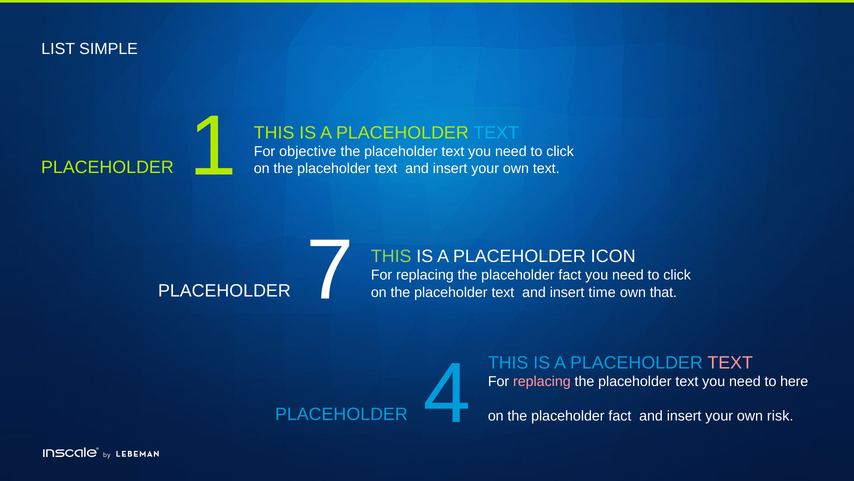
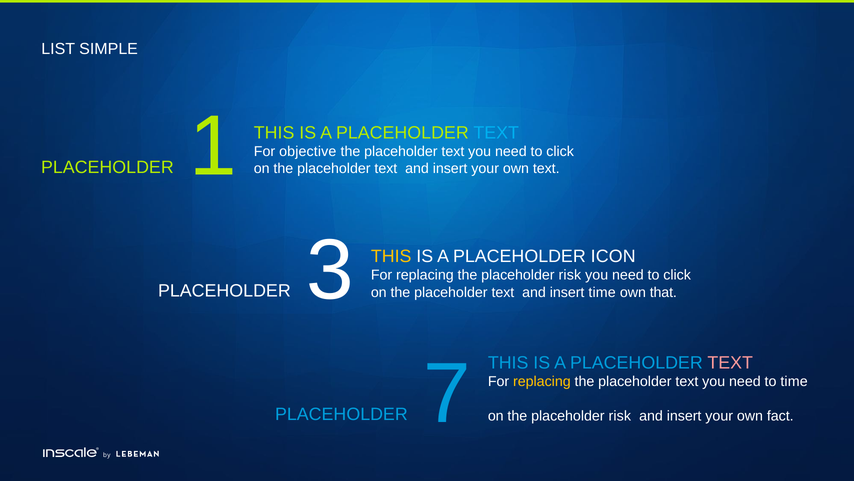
THIS colour: light green -> yellow (391, 256)
replacing the placeholder fact: fact -> risk (570, 275)
7: 7 -> 3 (330, 270)
replacing colour: pink -> yellow (542, 381)
to here: here -> time (794, 381)
4: 4 -> 7 (447, 393)
on the placeholder fact: fact -> risk (620, 415)
risk: risk -> fact (780, 415)
